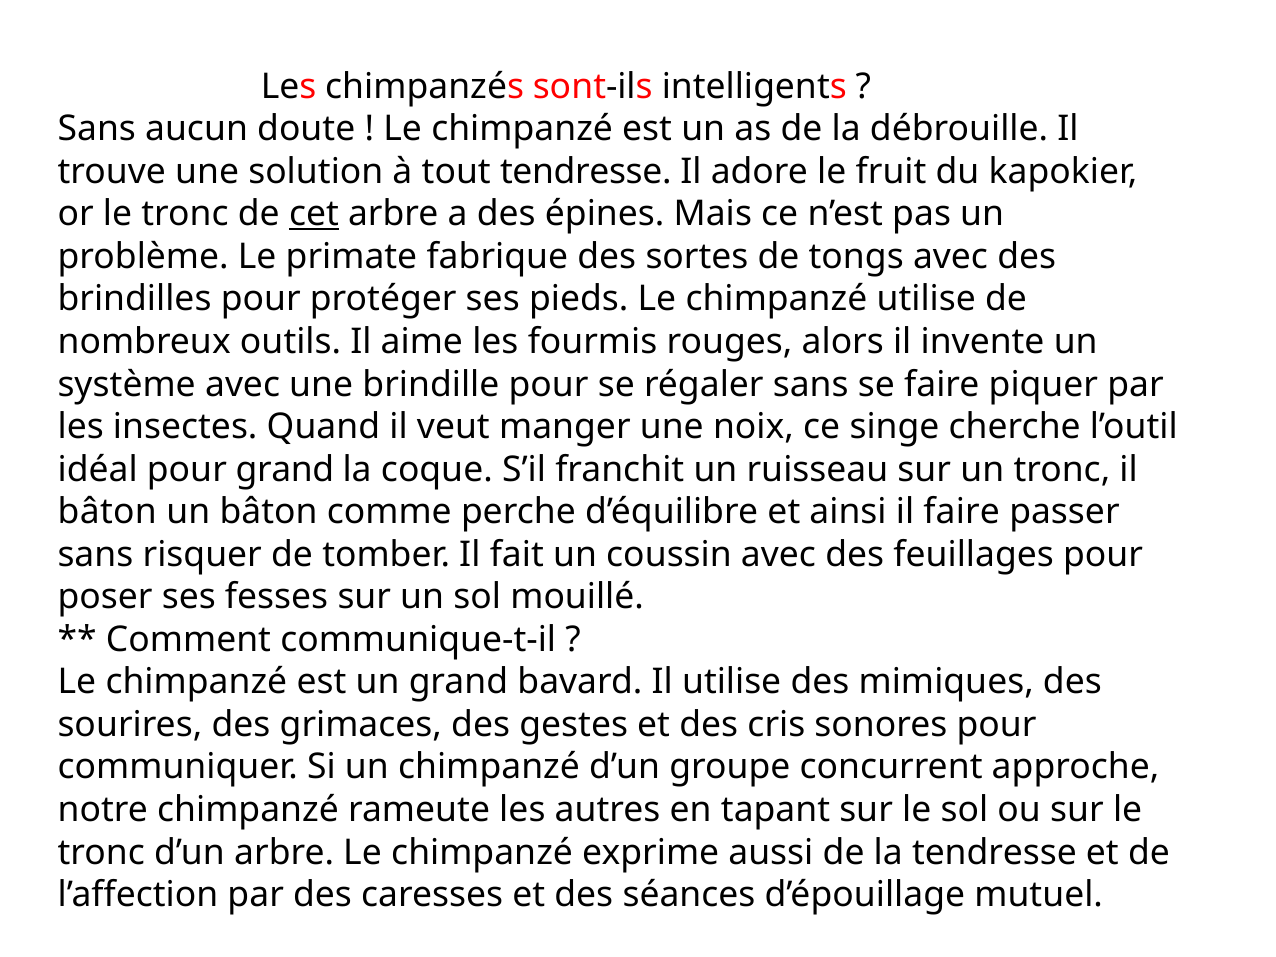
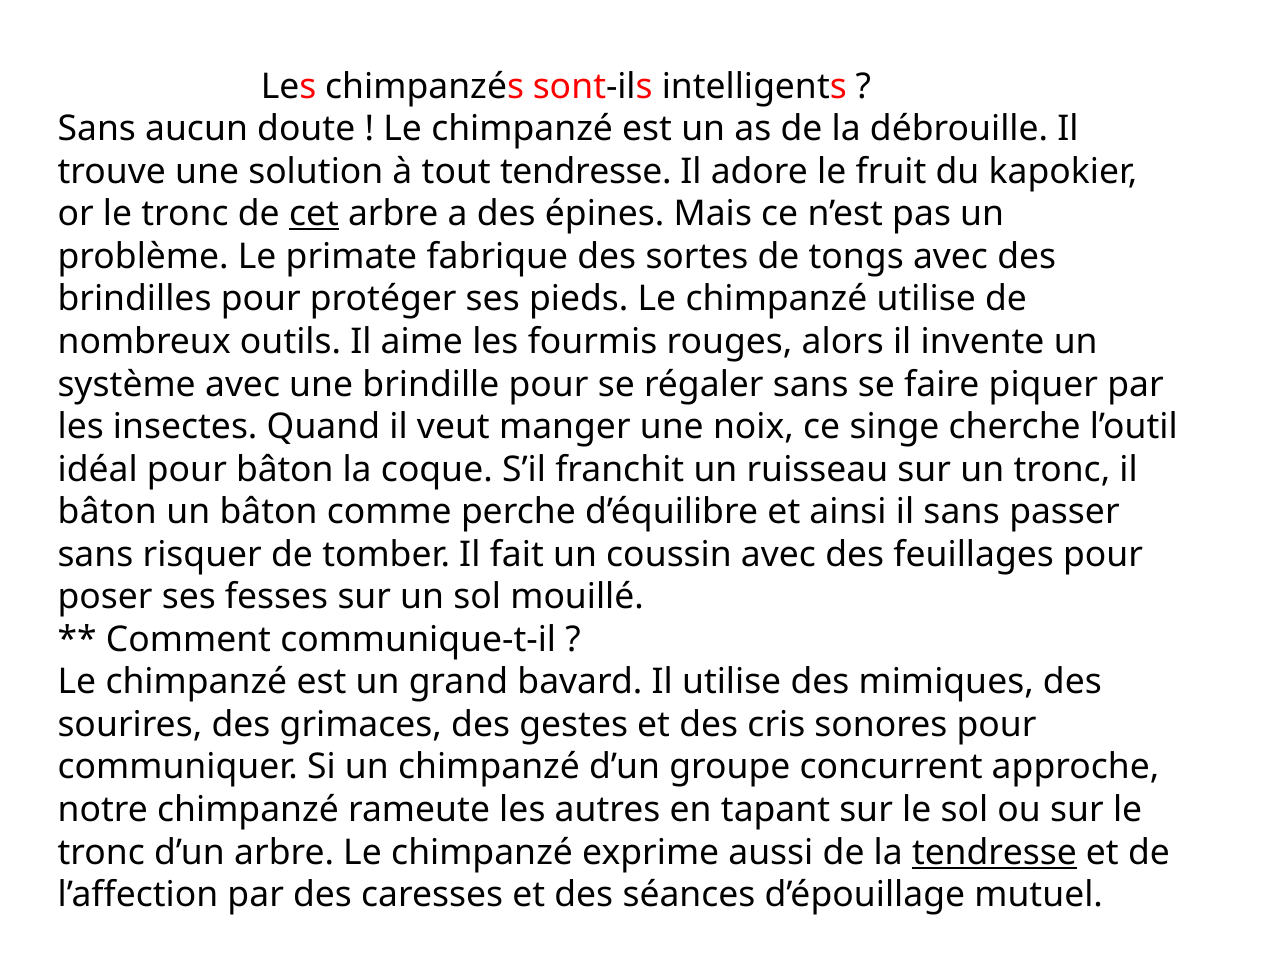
pour grand: grand -> bâton (285, 469)
il faire: faire -> sans (962, 512)
tendresse underline: none -> present (994, 852)
